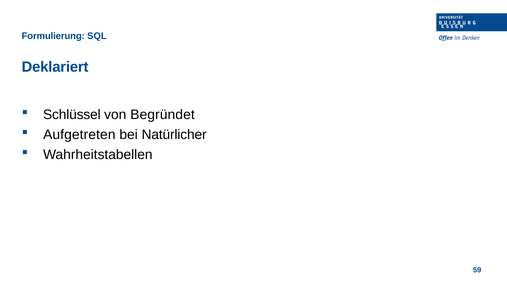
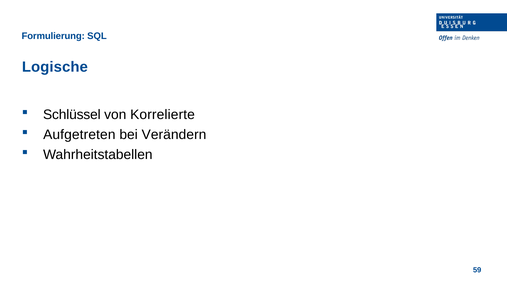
Deklariert: Deklariert -> Logische (55, 67)
Begründet: Begründet -> Korrelierte (163, 115)
Natürlicher: Natürlicher -> Verändern (174, 135)
